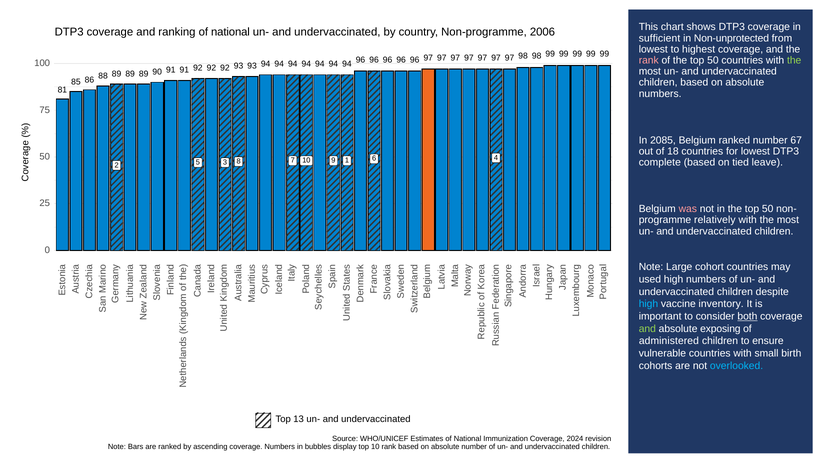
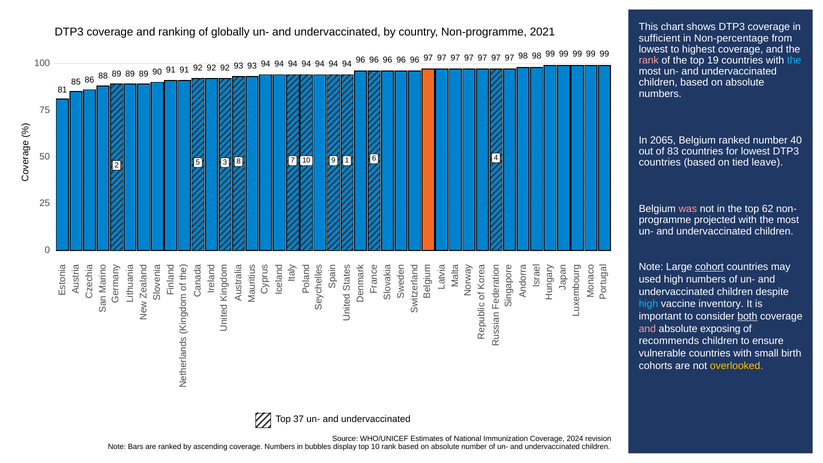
ranking of national: national -> globally (230, 32)
2006: 2006 -> 2021 (542, 32)
Non-unprotected: Non-unprotected -> Non-percentage (731, 38)
of the top 50: 50 -> 19 (713, 60)
the colour: light green -> light blue (794, 60)
2085: 2085 -> 2065 (663, 140)
67: 67 -> 40 (796, 140)
18: 18 -> 83 (673, 151)
complete: complete -> countries (660, 162)
in the top 50: 50 -> 62 (768, 209)
relatively: relatively -> projected (715, 220)
cohort underline: none -> present (709, 267)
and colour: light green -> pink (647, 329)
administered: administered -> recommends (669, 341)
overlooked colour: light blue -> yellow (737, 366)
13: 13 -> 37 (299, 419)
